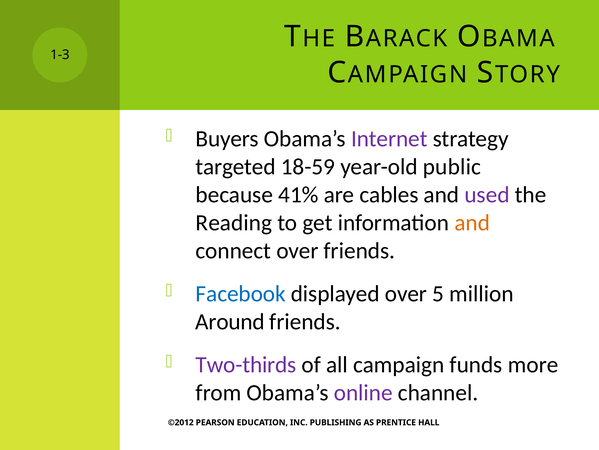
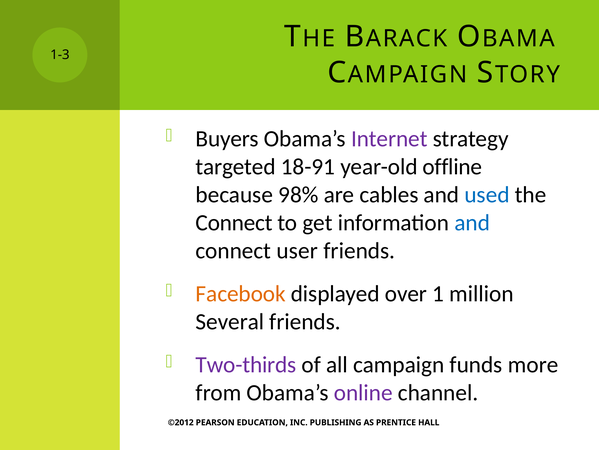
18-59: 18-59 -> 18-91 (308, 166)
public: public -> offline (452, 166)
41%: 41% -> 98% (298, 194)
used colour: purple -> blue (487, 194)
Reading: Reading -> Connect (234, 222)
and colour: orange -> blue (472, 222)
connect over: over -> user (297, 250)
Facebook colour: blue -> orange (241, 293)
5: 5 -> 1 (438, 293)
Around: Around -> Several (230, 321)
